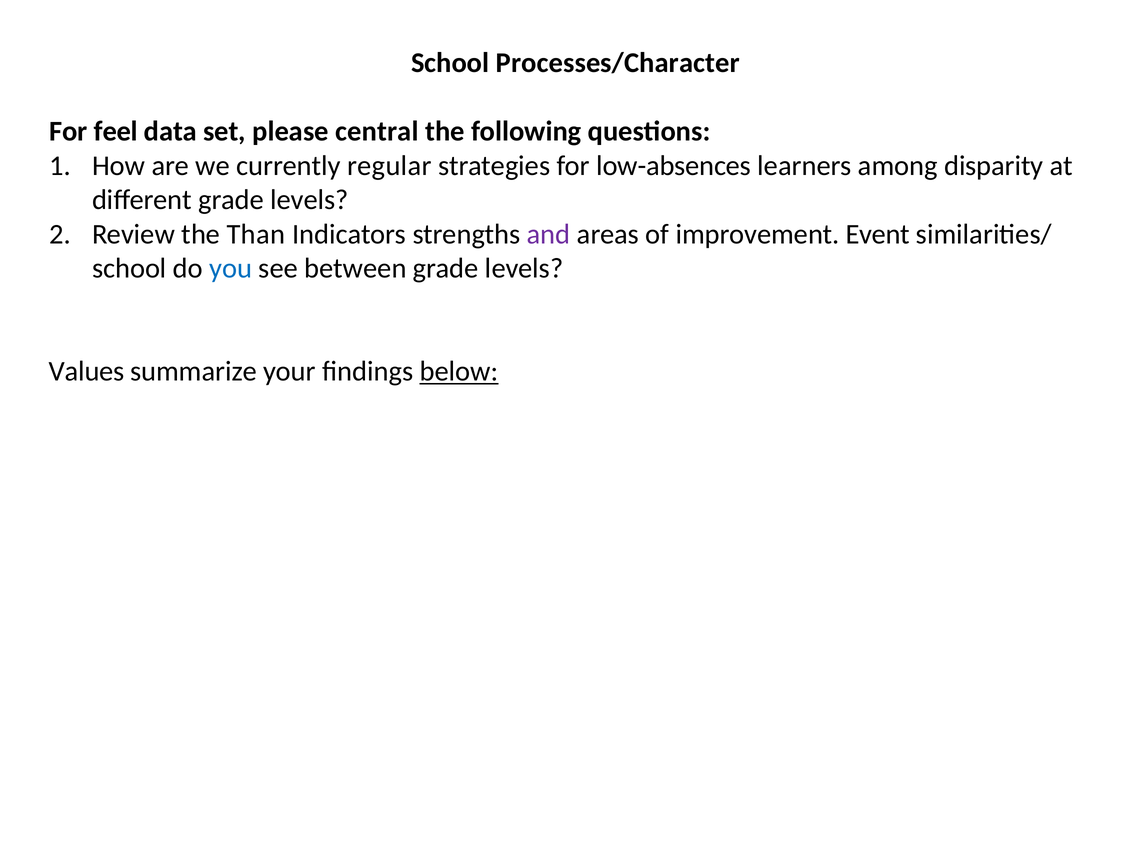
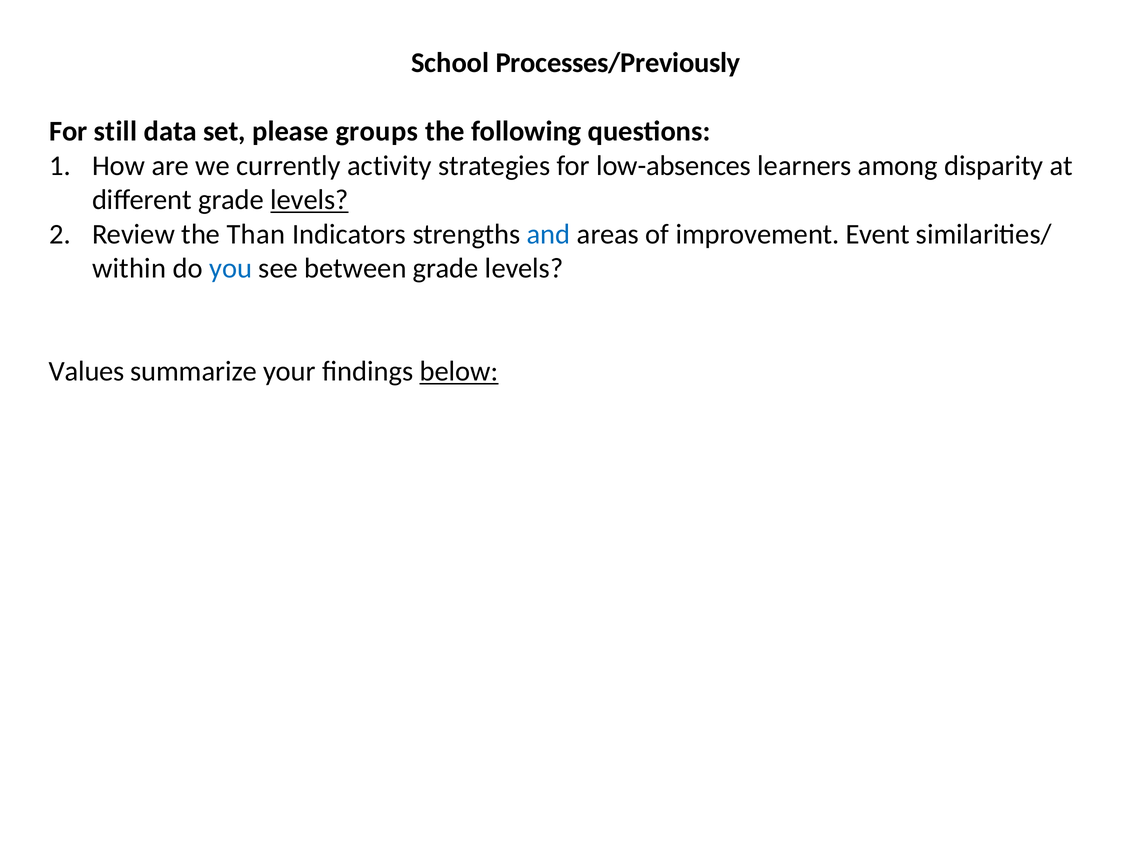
Processes/Character: Processes/Character -> Processes/Previously (618, 63)
feel: feel -> still (115, 131)
central: central -> groups (377, 131)
regular: regular -> activity (389, 166)
levels underline: none -> present (309, 200)
and colour: purple -> blue (549, 234)
school: school -> within (129, 268)
